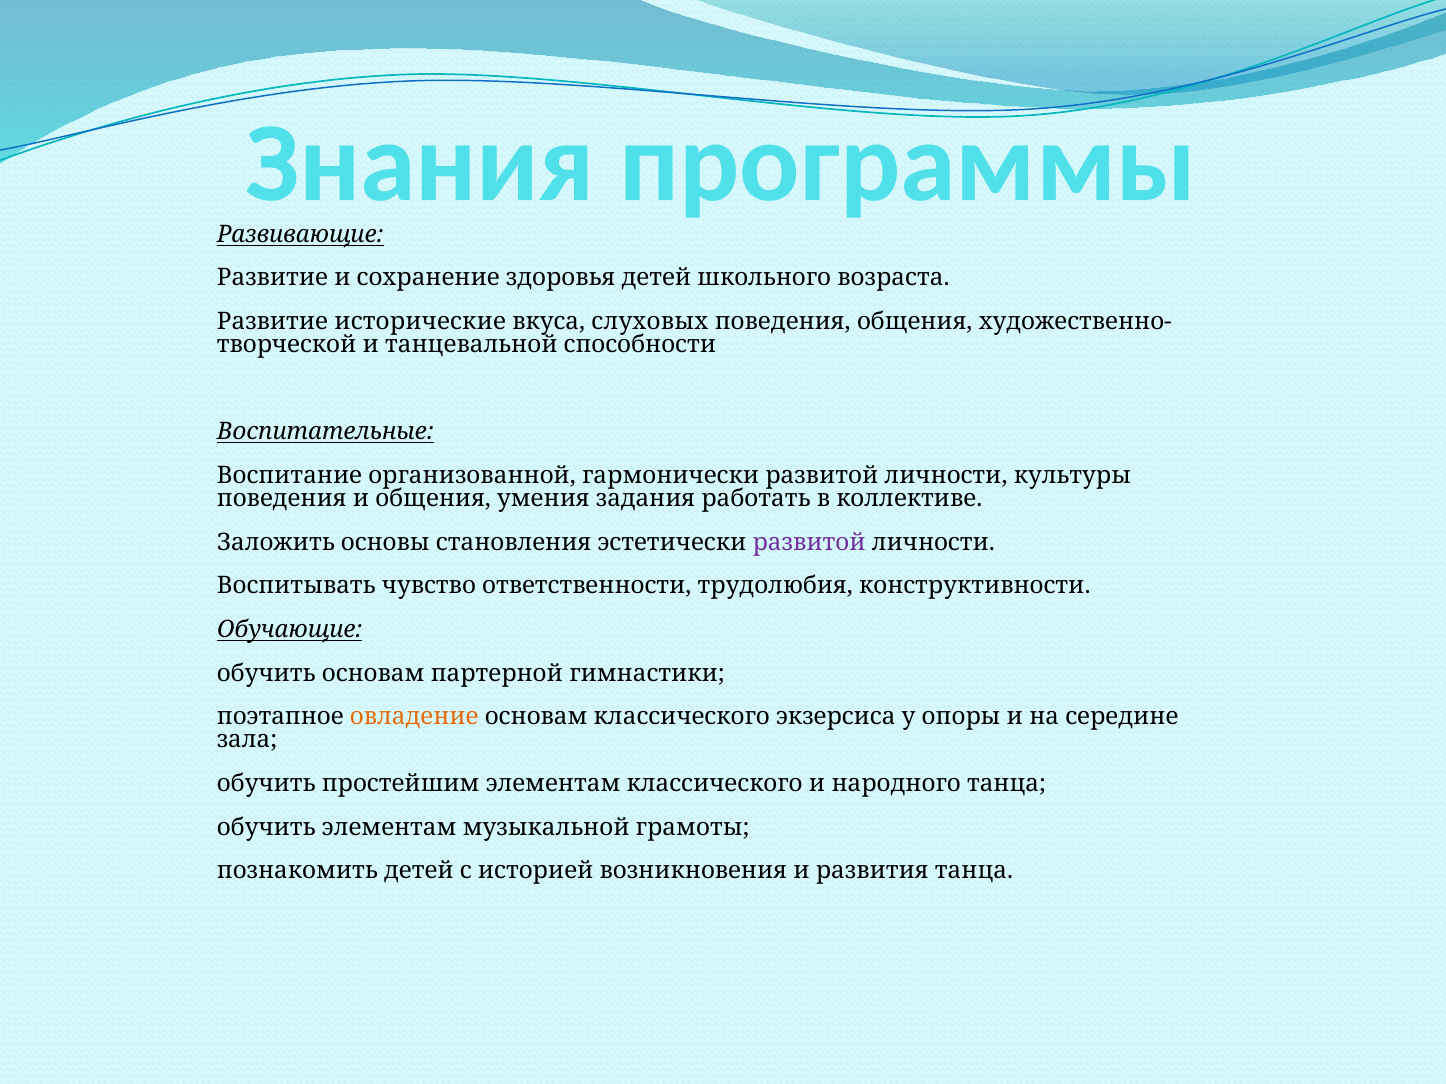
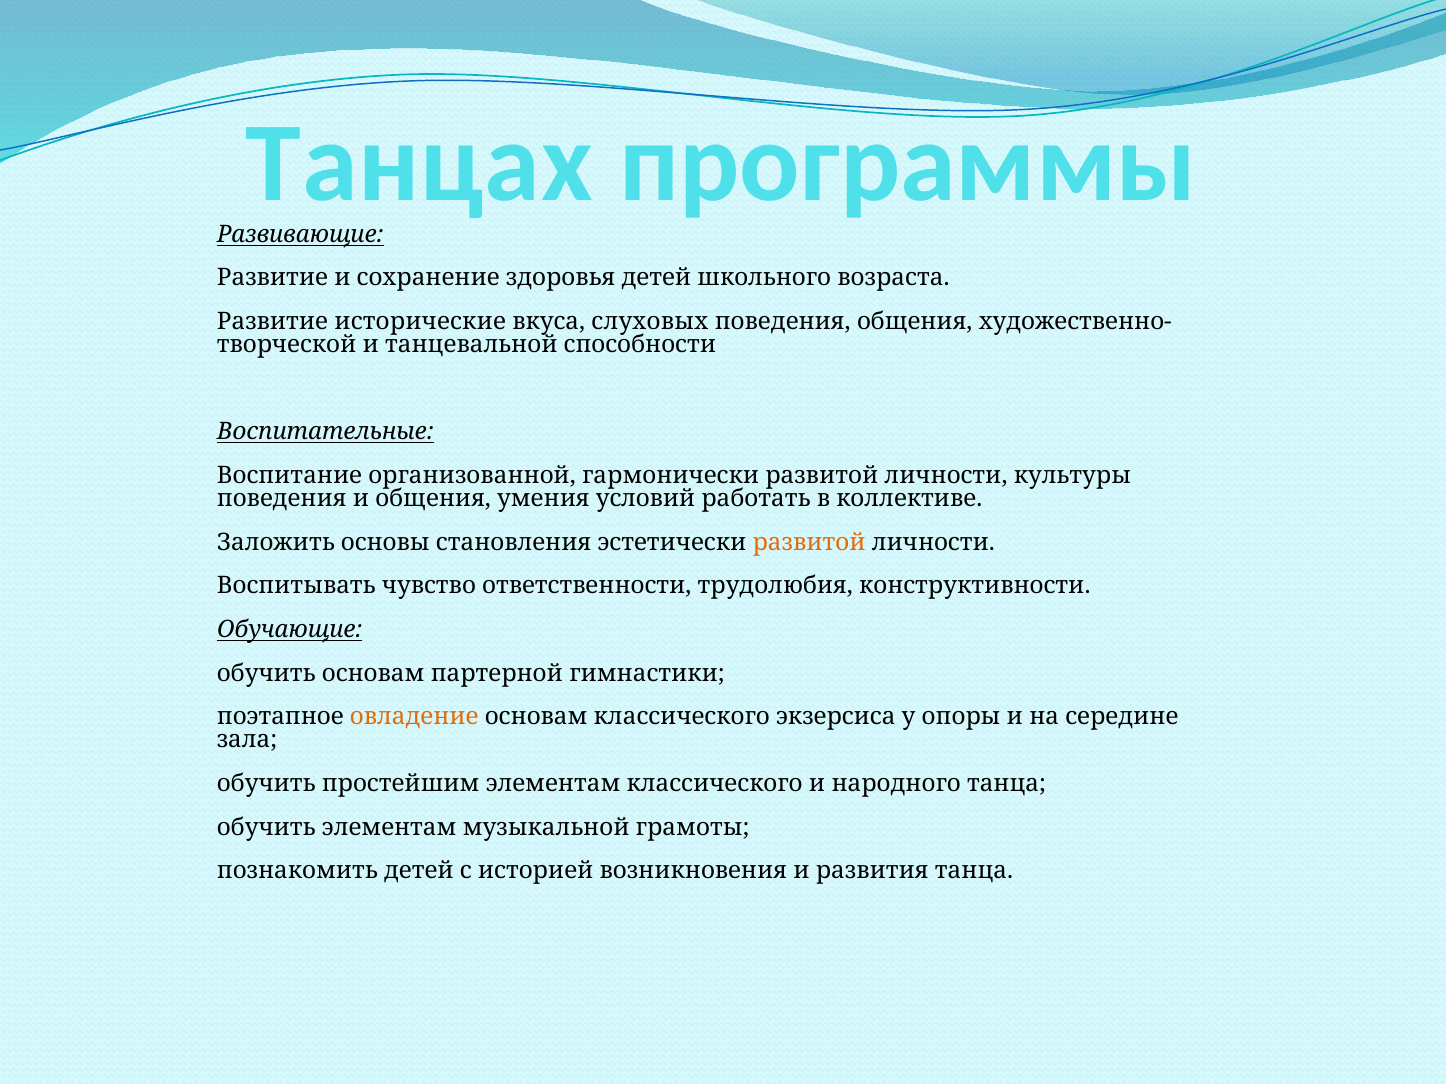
Знания: Знания -> Танцах (419, 164)
задания: задания -> условий (646, 499)
развитой colour: purple -> orange (809, 543)
